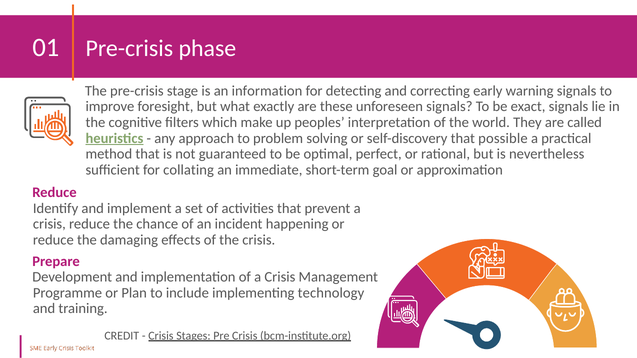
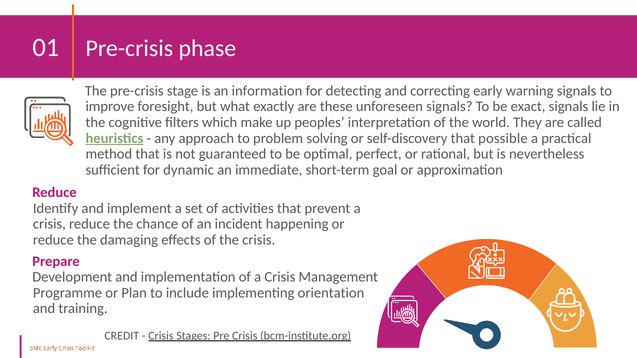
collating: collating -> dynamic (189, 170)
technology: technology -> orientation (331, 293)
